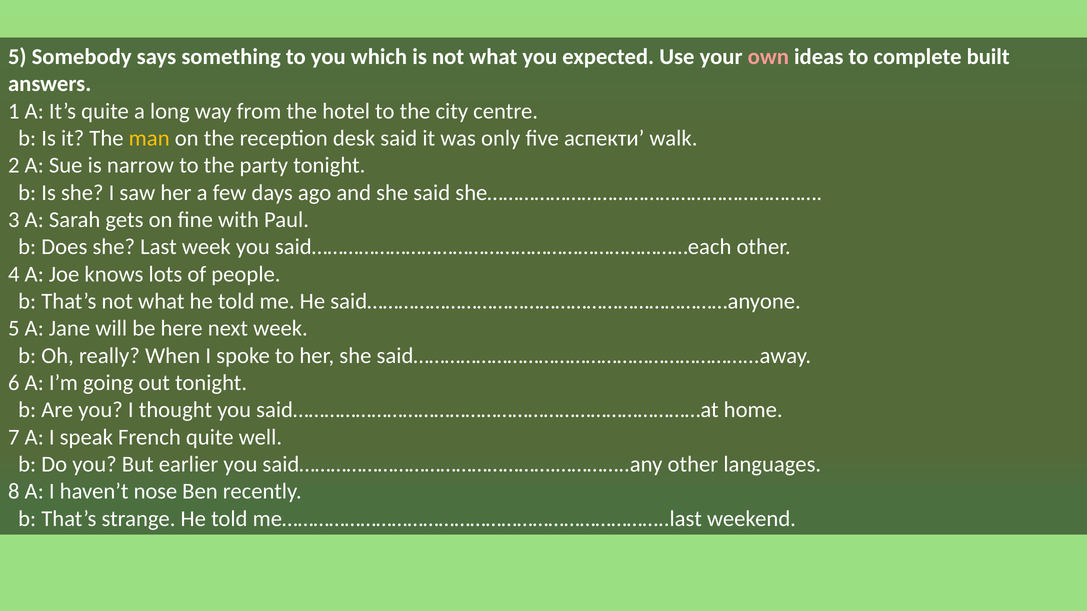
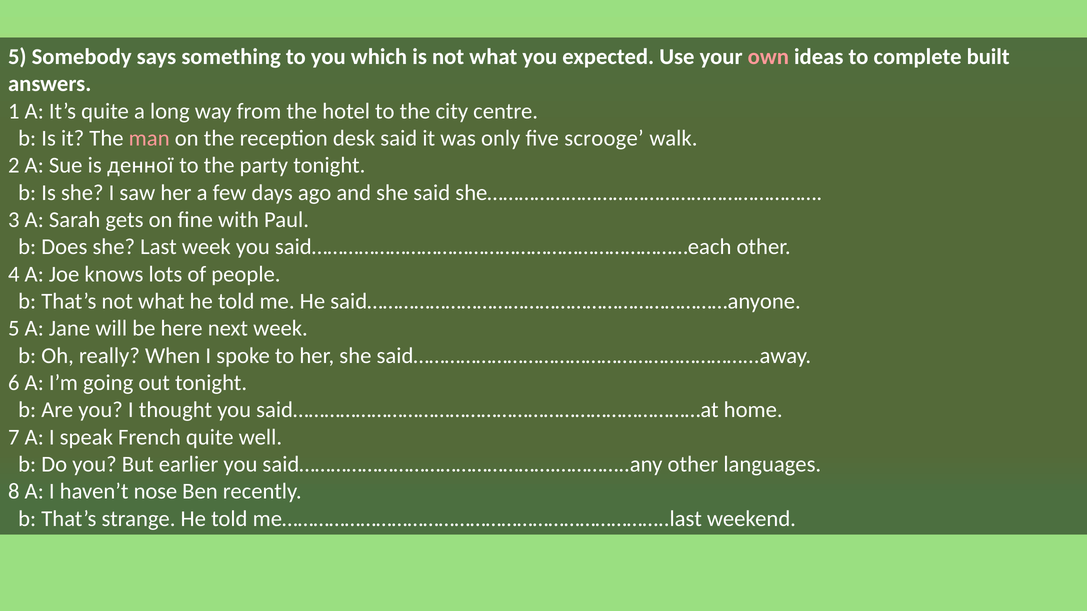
man colour: yellow -> pink (149, 138)
аспекти: аспекти -> scrooge (604, 138)
narrow: narrow -> денної (140, 165)
